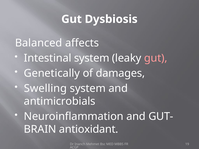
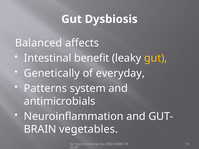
Intestinal system: system -> benefit (92, 58)
gut colour: pink -> yellow (156, 58)
damages: damages -> everyday (120, 73)
Swelling: Swelling -> Patterns (45, 88)
antioxidant: antioxidant -> vegetables (89, 129)
